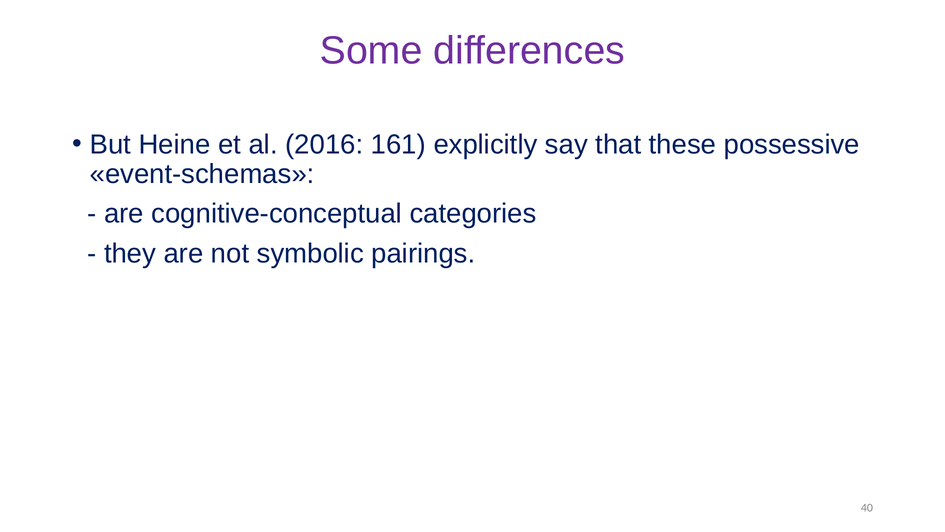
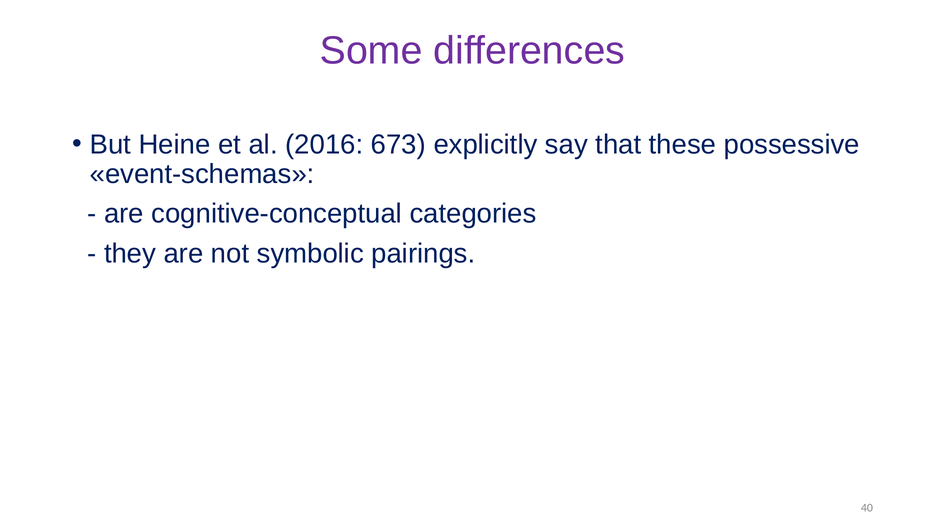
161: 161 -> 673 (398, 144)
